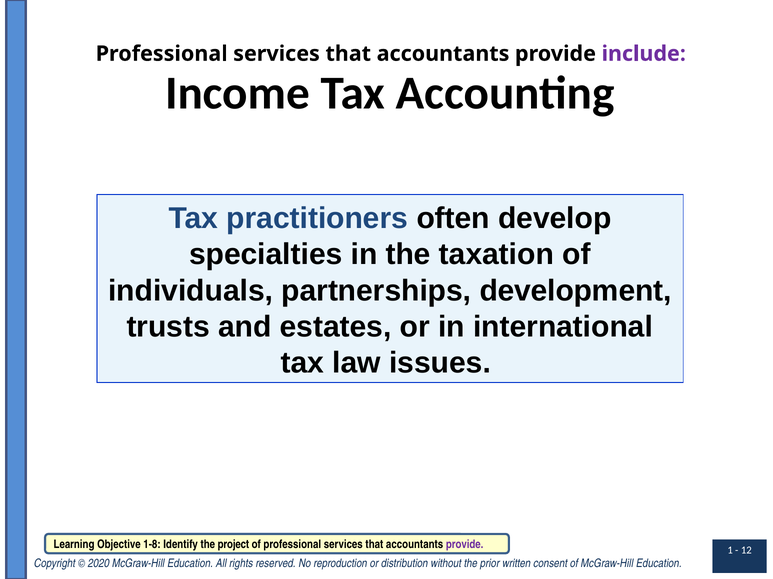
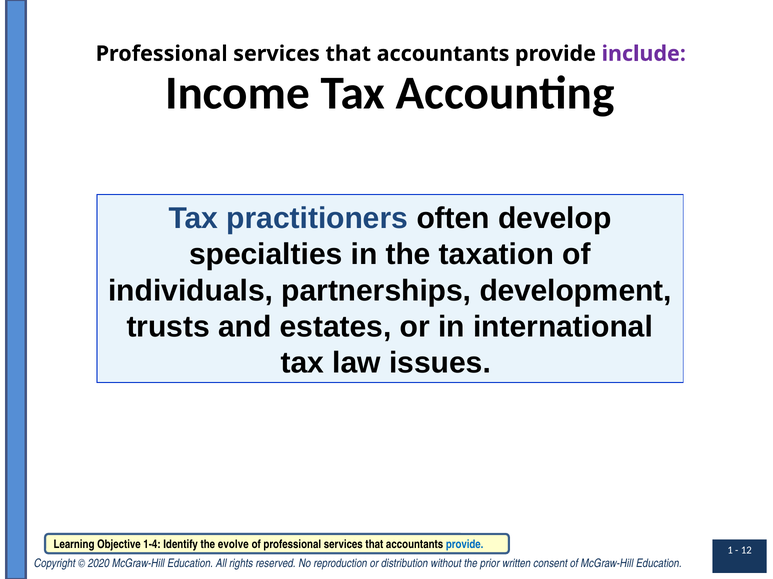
1-8: 1-8 -> 1-4 (152, 545)
project: project -> evolve (233, 545)
provide colour: purple -> blue (465, 545)
